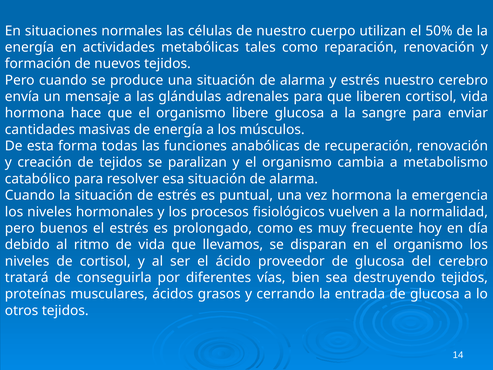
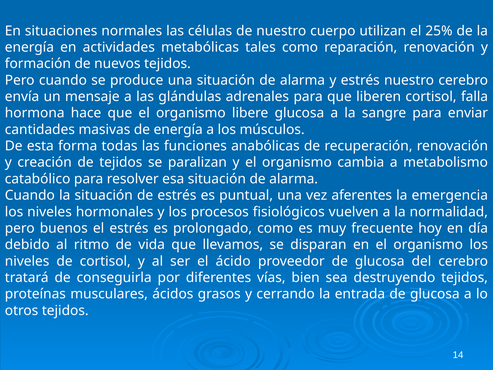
50%: 50% -> 25% (439, 31)
cortisol vida: vida -> falla (475, 97)
vez hormona: hormona -> aferentes (362, 195)
